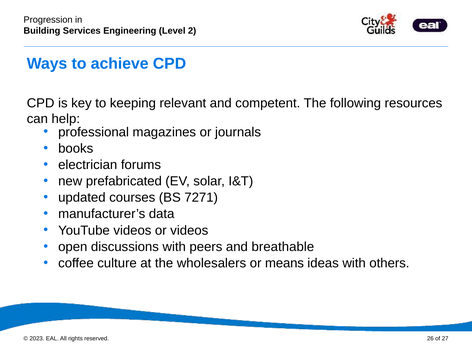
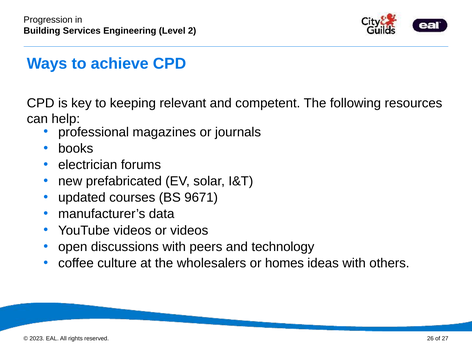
7271: 7271 -> 9671 (201, 198)
breathable: breathable -> technology (283, 247)
means: means -> homes (285, 263)
